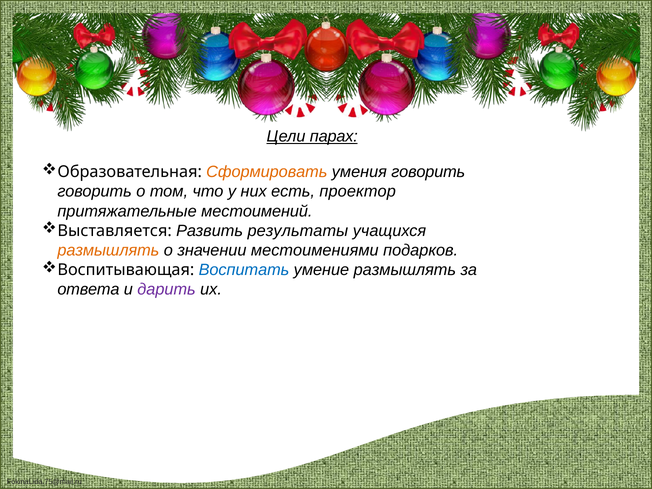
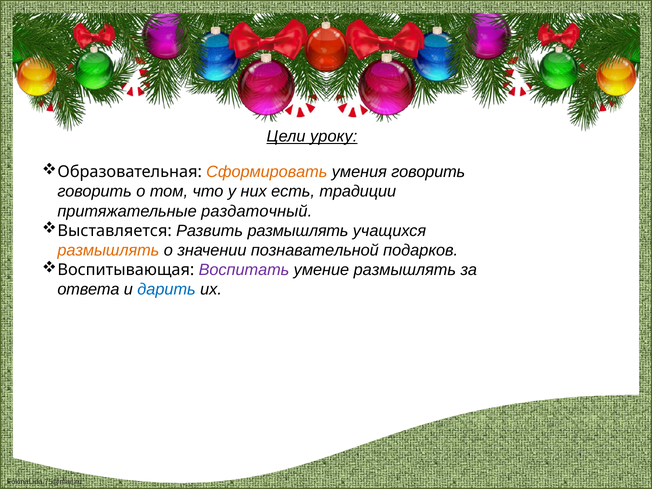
парах: парах -> уроку (334, 136)
проектор: проектор -> традиции (358, 192)
местоимений: местоимений -> раздаточный (257, 211)
Развить результаты: результаты -> размышлять (298, 231)
местоимениями: местоимениями -> познавательной (315, 250)
Воспитать colour: blue -> purple (244, 270)
дарить colour: purple -> blue (167, 289)
